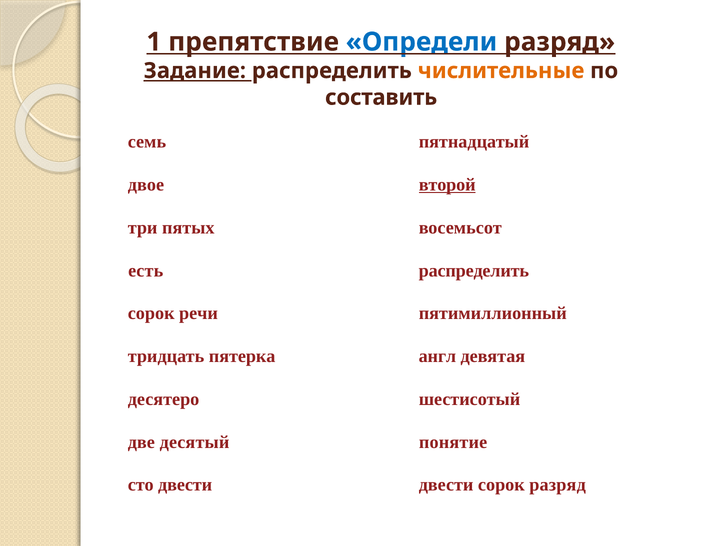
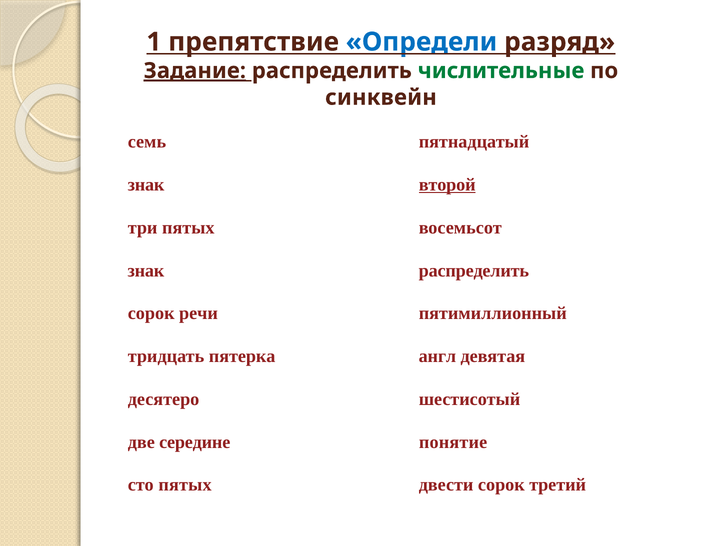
Задание underline: none -> present (195, 71)
числительные colour: orange -> green (501, 71)
составить: составить -> синквейн (381, 97)
двое: двое -> знак (146, 185)
есть: есть -> знак (146, 270)
десятый: десятый -> середине (195, 442)
сто двести: двести -> пятых (185, 484)
сорок разряд: разряд -> третий (558, 484)
